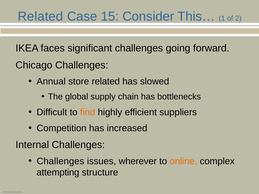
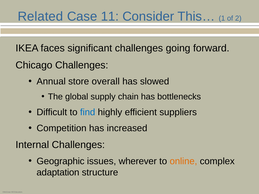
15: 15 -> 11 (110, 16)
store related: related -> overall (106, 82)
find colour: orange -> blue (88, 112)
Challenges: Challenges -> Geographic (61, 161)
attempting: attempting -> adaptation (58, 173)
